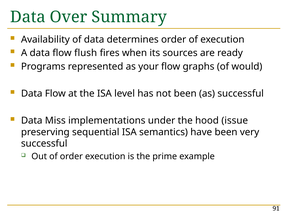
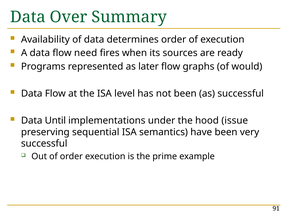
flush: flush -> need (86, 53)
your: your -> later (149, 67)
Miss: Miss -> Until (55, 121)
